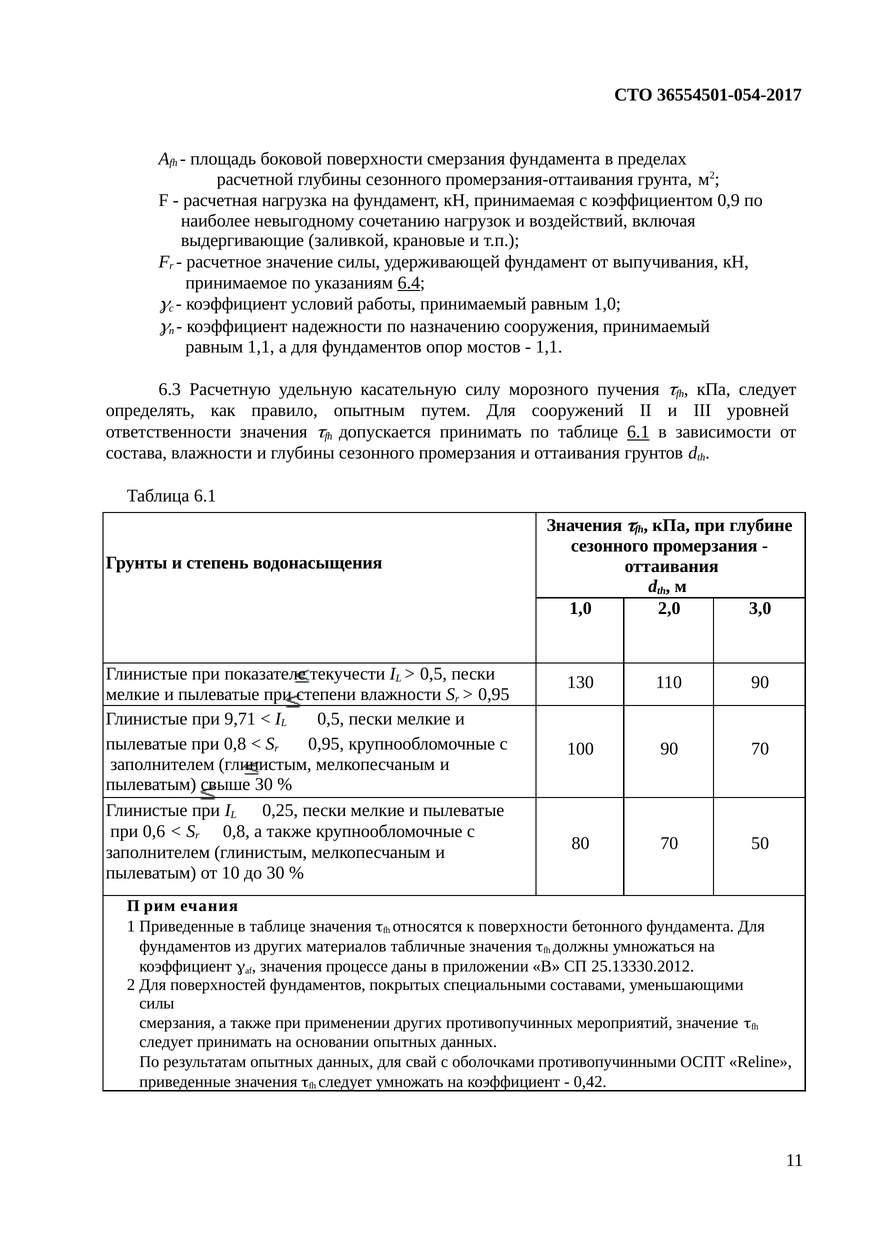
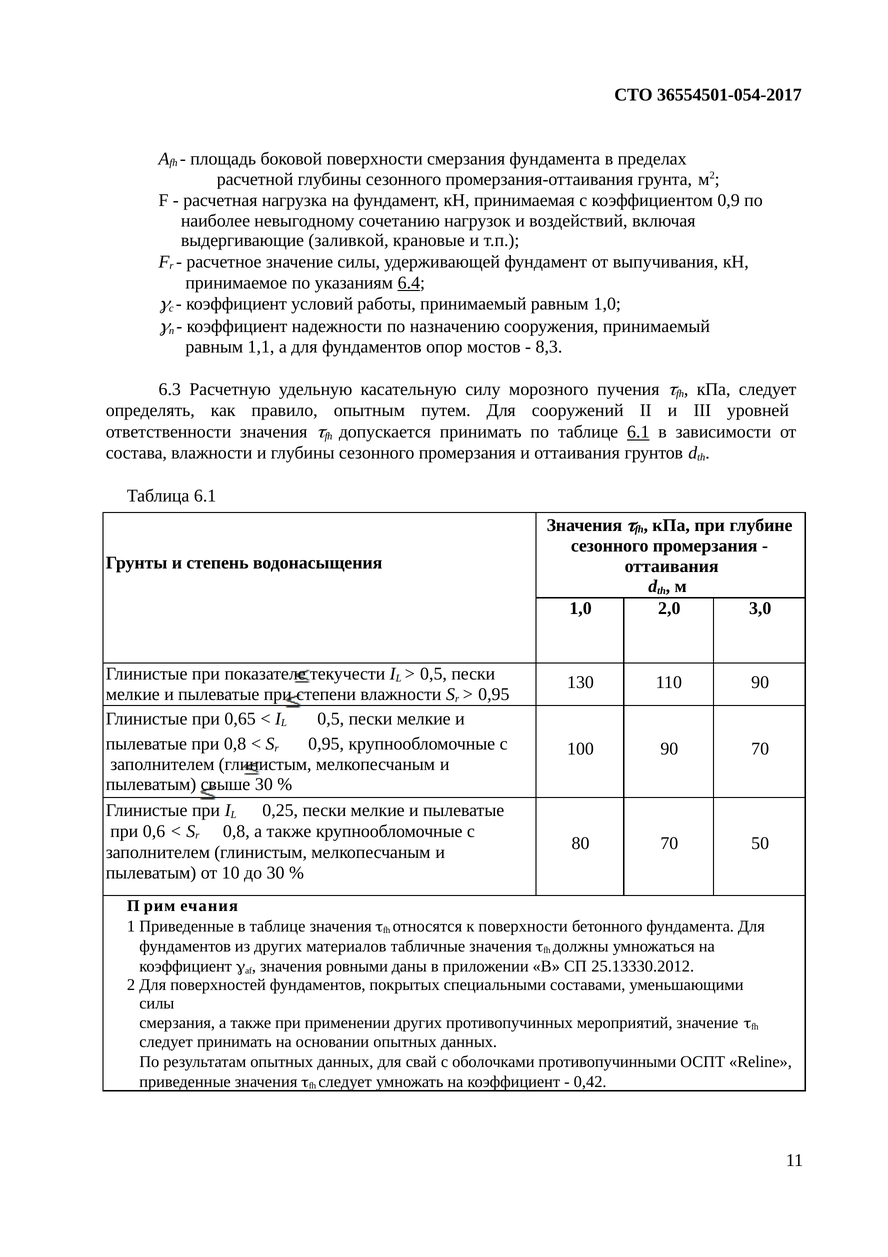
1,1: 1,1 -> 8,3 (549, 347)
9,71: 9,71 -> 0,65 (240, 718)
процессе: процессе -> ровными (357, 966)
